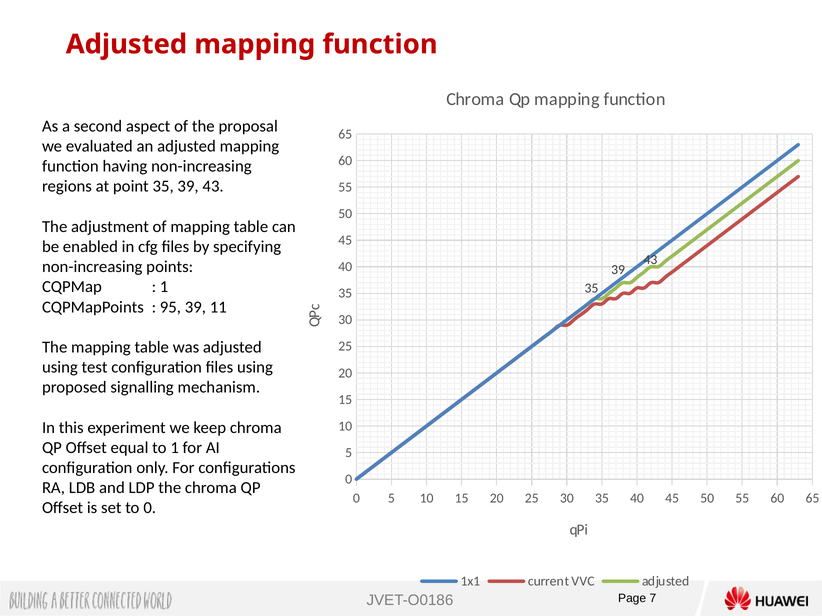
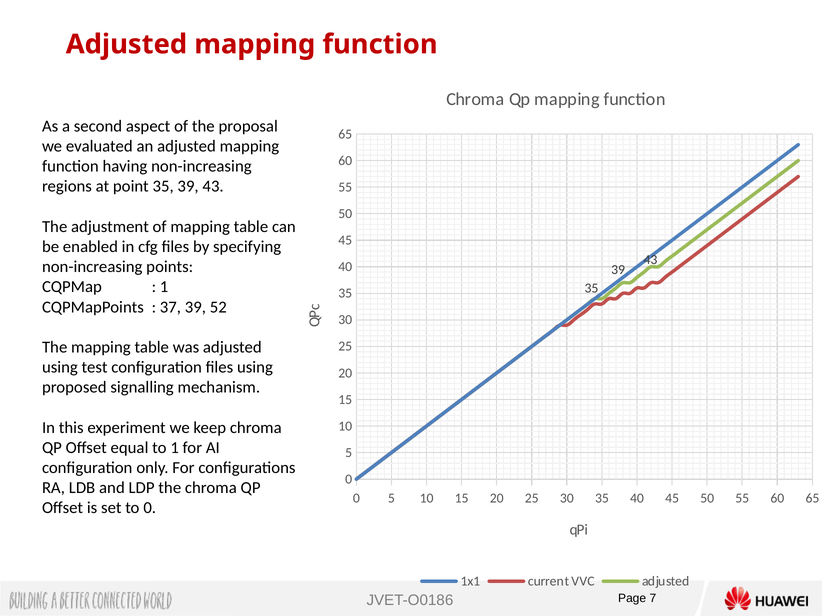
95: 95 -> 37 (170, 307)
11: 11 -> 52 (218, 307)
